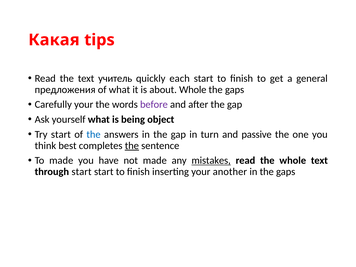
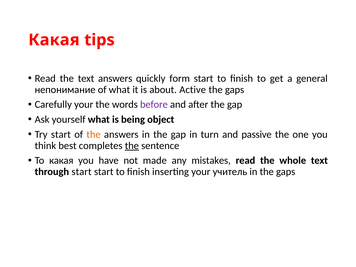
text учитель: учитель -> answers (115, 78)
each: each -> form (180, 78)
предложения: предложения -> непонимание (65, 90)
about Whole: Whole -> Active (193, 90)
the colour: blue -> orange (94, 134)
To made: made -> какая (61, 161)
mistakes underline: present -> none (211, 161)
another: another -> учитель (230, 172)
